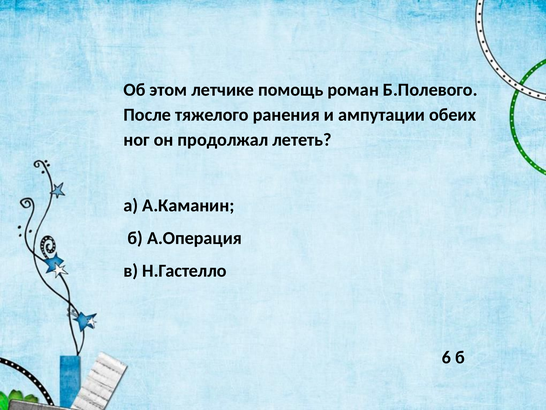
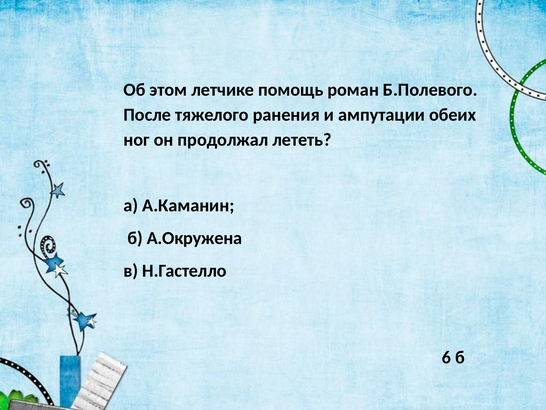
А.Операция: А.Операция -> А.Окружена (195, 238)
